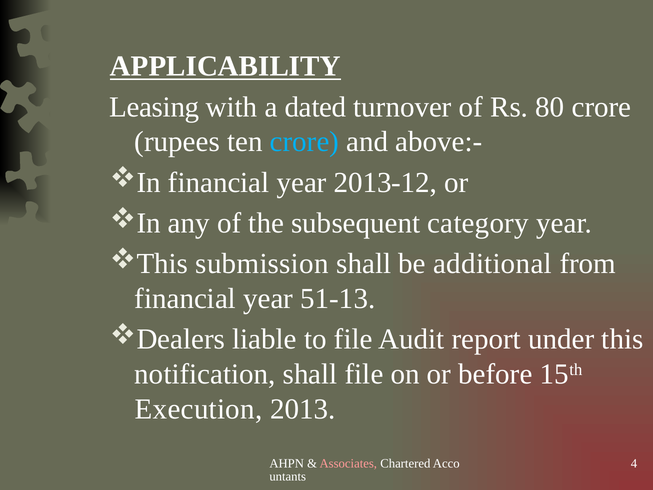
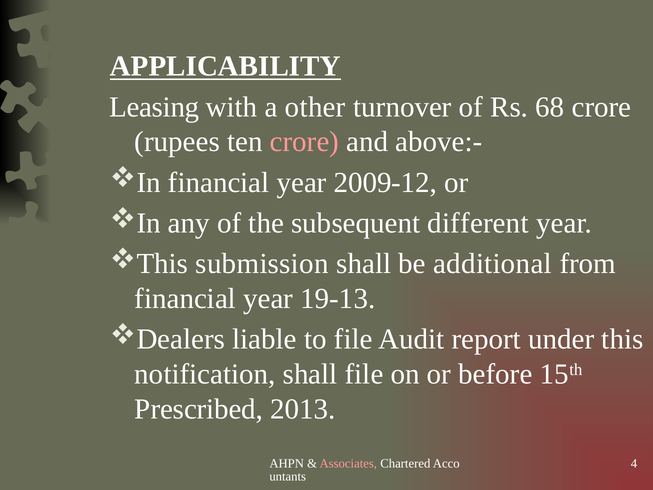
dated: dated -> other (315, 107)
80: 80 -> 68 (550, 107)
crore colour: light blue -> pink (304, 142)
2013-12: 2013-12 -> 2009-12 (385, 182)
category: category -> different (478, 223)
51-13: 51-13 -> 19-13 (338, 299)
Execution: Execution -> Prescribed (199, 409)
